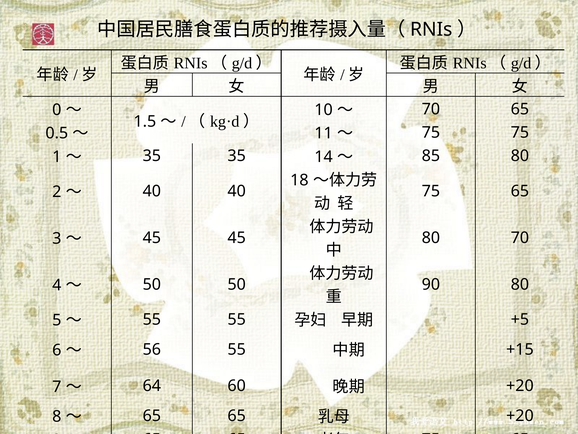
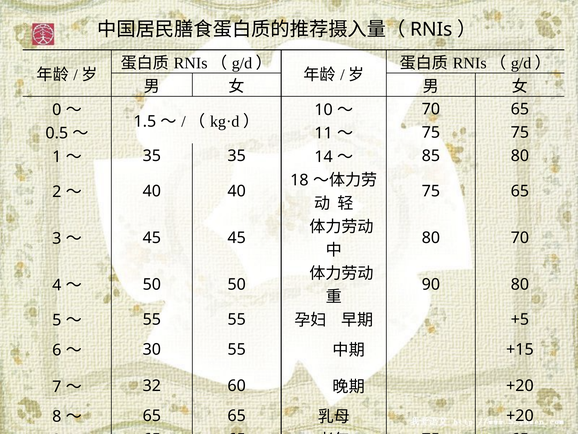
56: 56 -> 30 (152, 349)
64: 64 -> 32 (152, 386)
